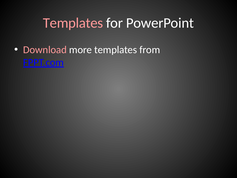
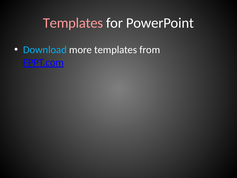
Download colour: pink -> light blue (45, 50)
